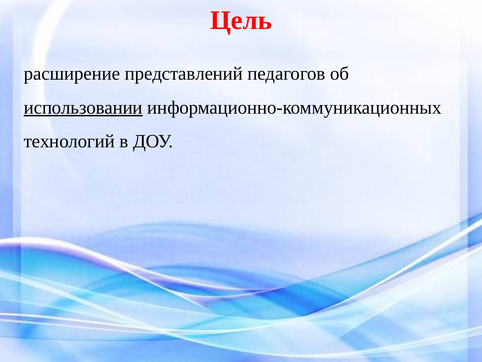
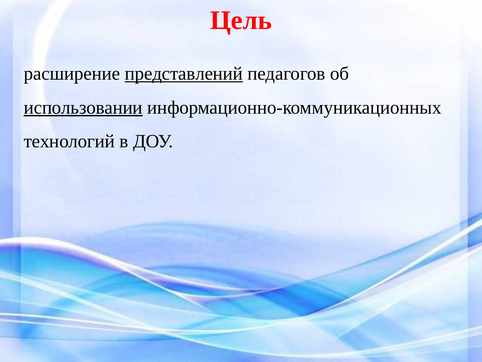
представлений underline: none -> present (184, 74)
